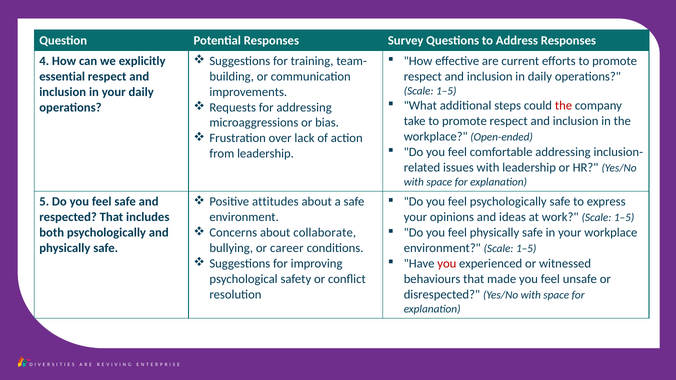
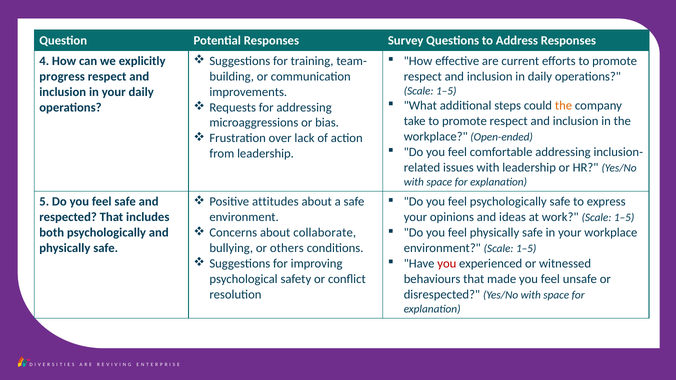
essential: essential -> progress (62, 76)
the colour: red -> orange (564, 106)
career: career -> others (287, 248)
